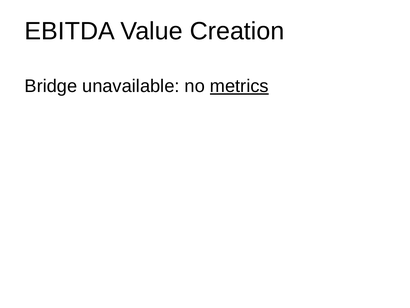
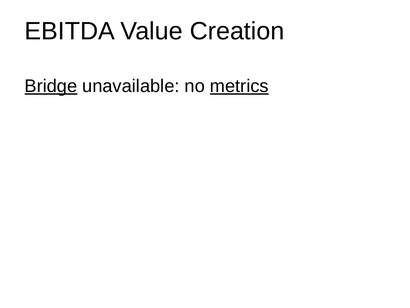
Bridge underline: none -> present (51, 86)
